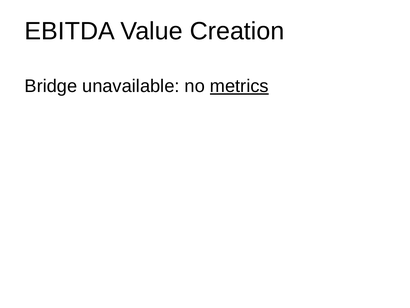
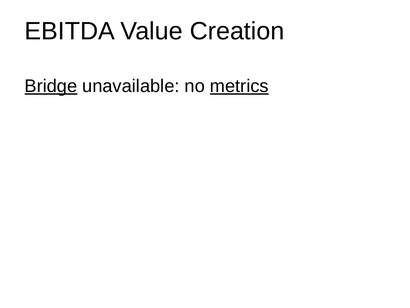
Bridge underline: none -> present (51, 86)
